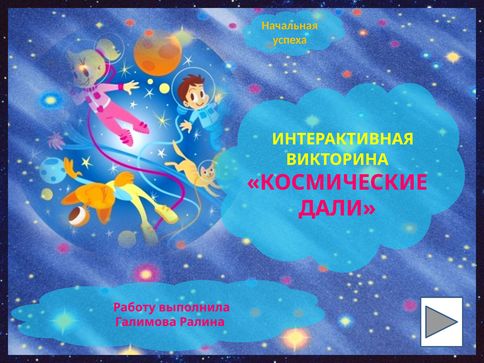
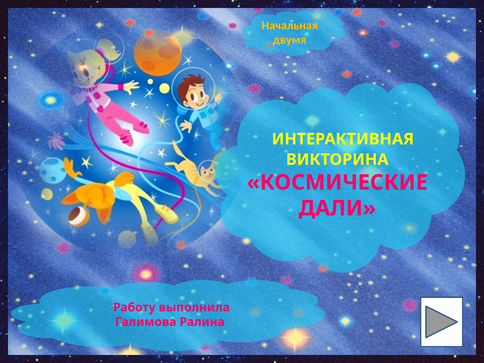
успеха: успеха -> двумя (290, 40)
